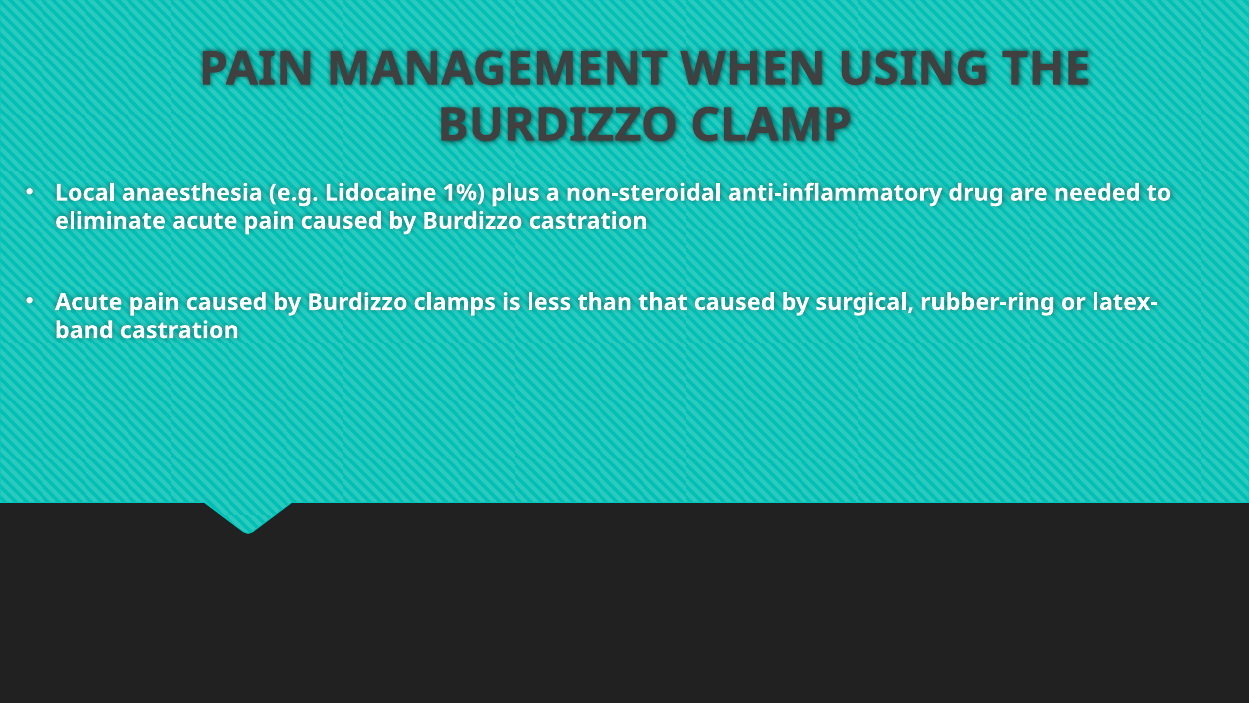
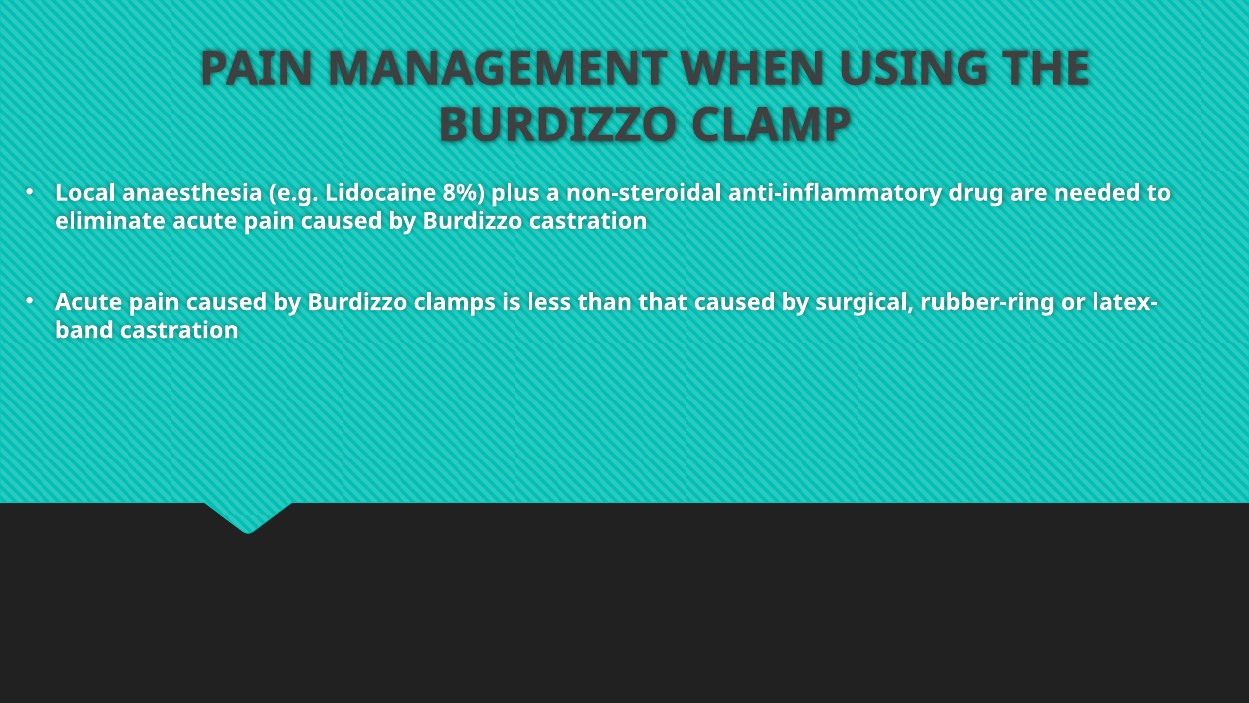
1%: 1% -> 8% (464, 193)
